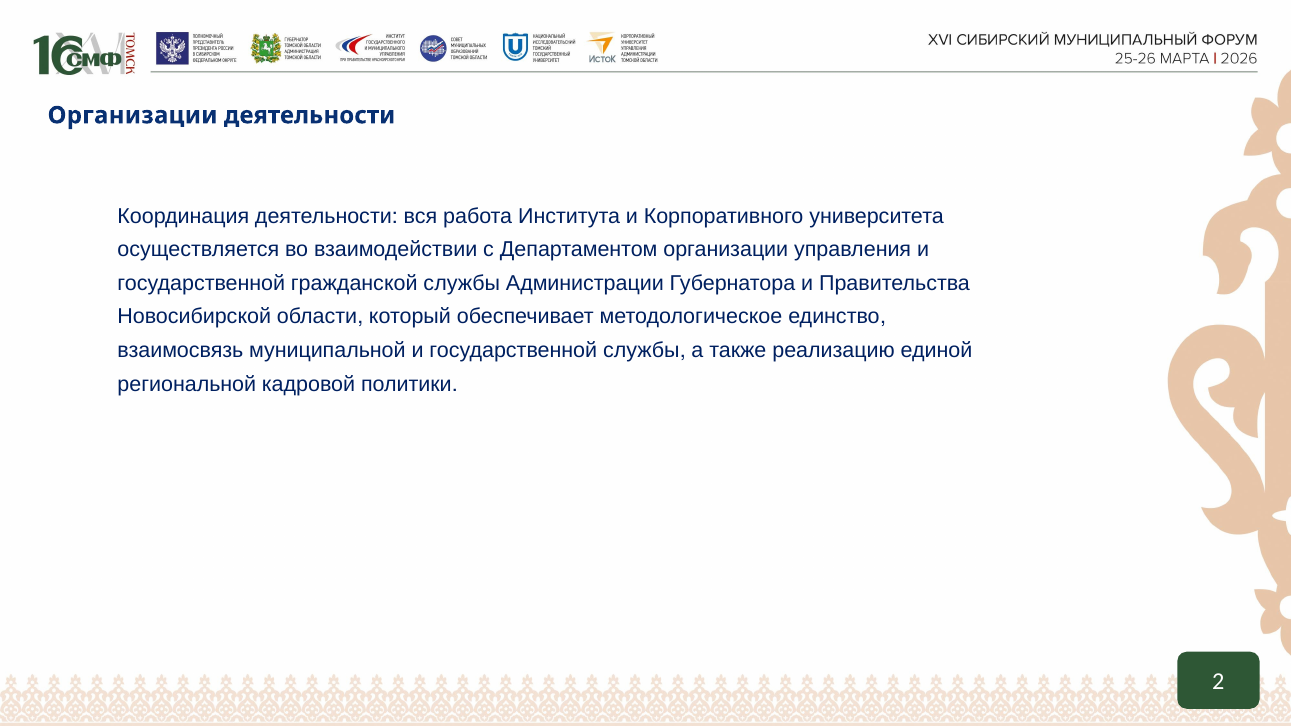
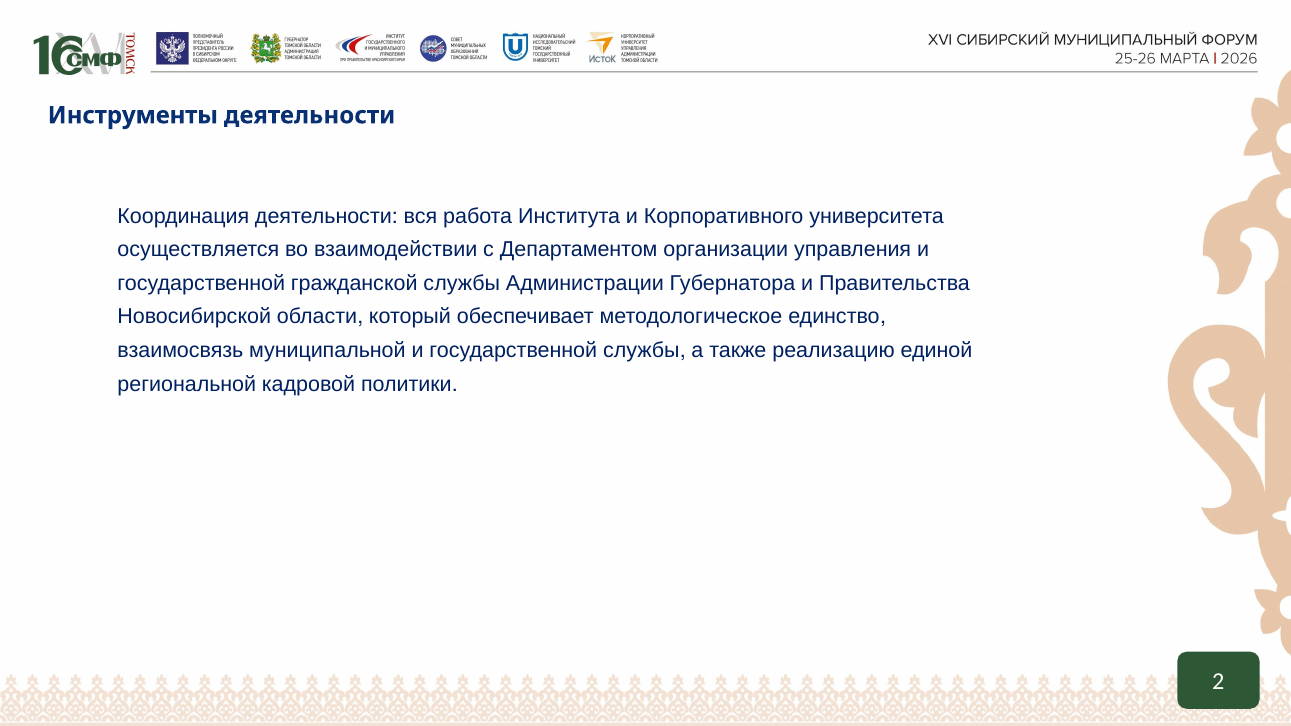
Организации: Организации -> Инструменты (133, 115)
